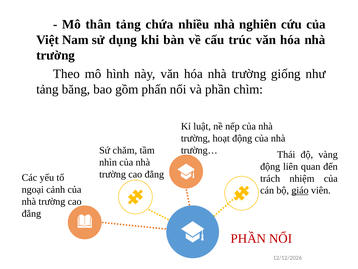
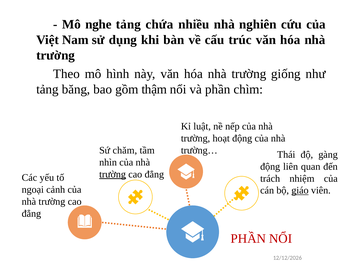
thân: thân -> nghe (98, 24)
phấn: phấn -> thậm (154, 89)
vàng: vàng -> gàng (328, 154)
trường underline: none -> present (113, 174)
